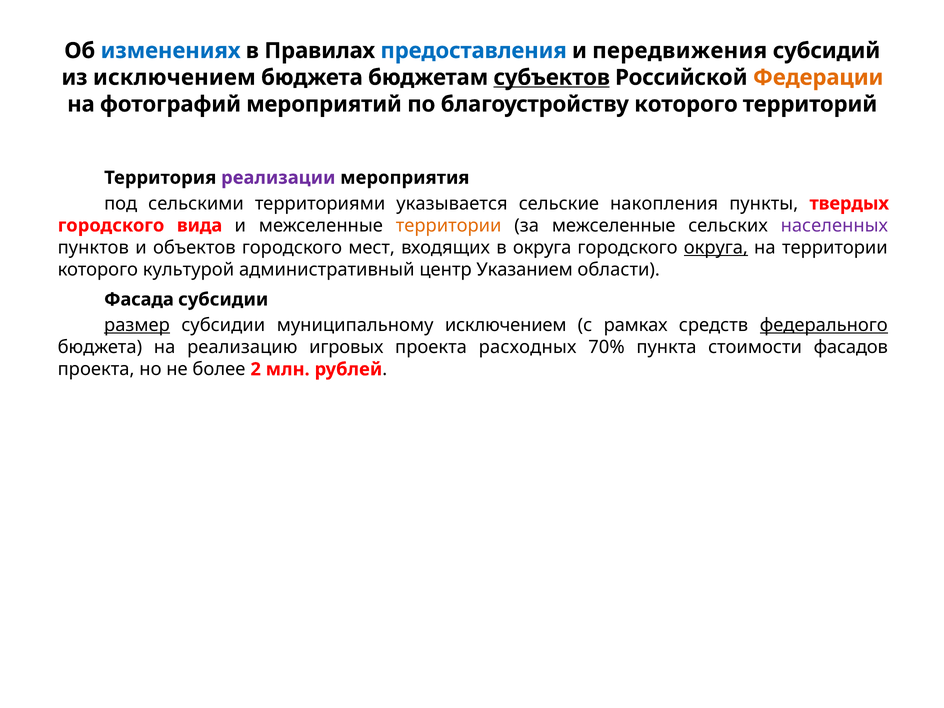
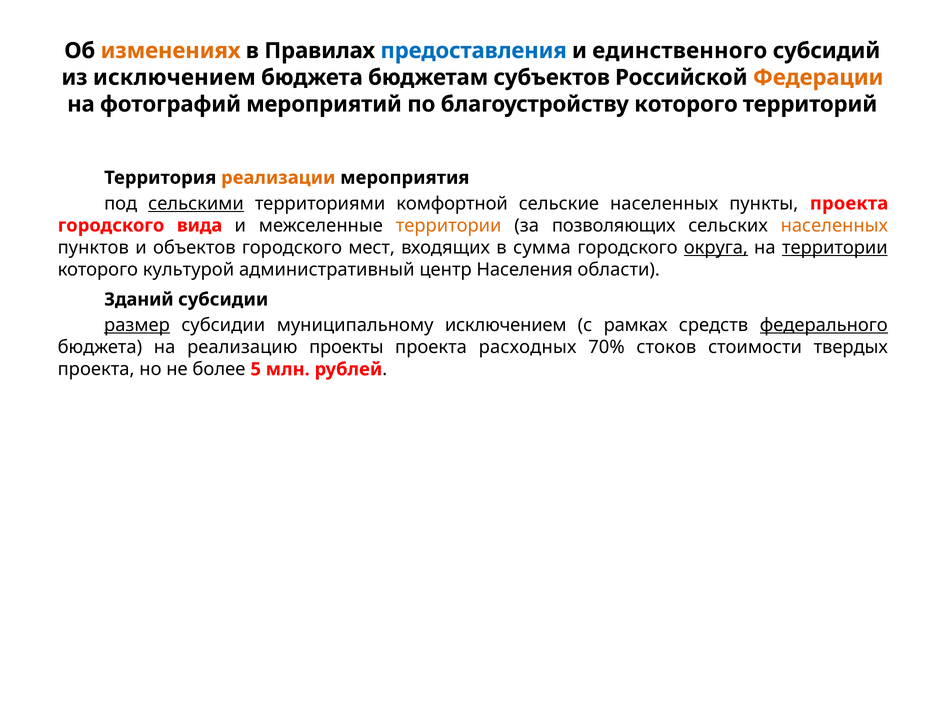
изменениях colour: blue -> orange (171, 51)
передвижения: передвижения -> единственного (680, 51)
субъектов underline: present -> none (552, 77)
реализации colour: purple -> orange (278, 178)
сельскими underline: none -> present (196, 203)
указывается: указывается -> комфортной (452, 203)
сельские накопления: накопления -> населенных (664, 203)
пункты твердых: твердых -> проекта (849, 203)
за межселенные: межселенные -> позволяющих (614, 225)
населенных colour: purple -> orange (834, 225)
в округа: округа -> сумма (542, 248)
территории underline: none -> present (835, 248)
Указанием: Указанием -> Населения (525, 270)
Фасада: Фасада -> Зданий (139, 299)
игровых: игровых -> проекты (346, 347)
пункта: пункта -> стоков (666, 347)
фасадов: фасадов -> твердых (851, 347)
2: 2 -> 5 (256, 369)
